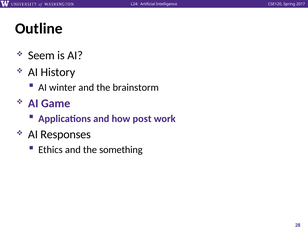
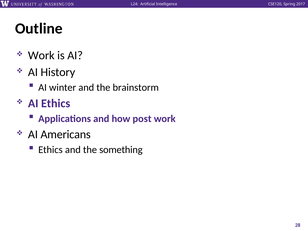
Seem: Seem -> Work (41, 55)
AI Game: Game -> Ethics (56, 103)
Responses: Responses -> Americans (66, 135)
